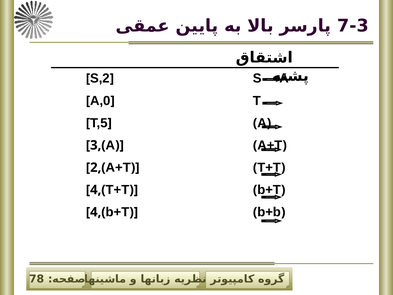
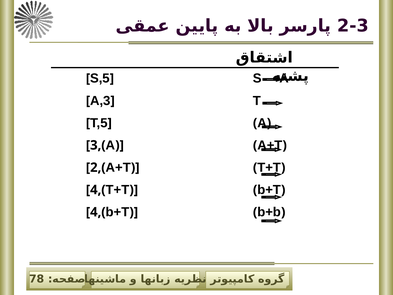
7-3: 7-3 -> 2-3 (353, 26)
S,2: S,2 -> S,5 (100, 78)
A,0: A,0 -> A,3 (100, 101)
